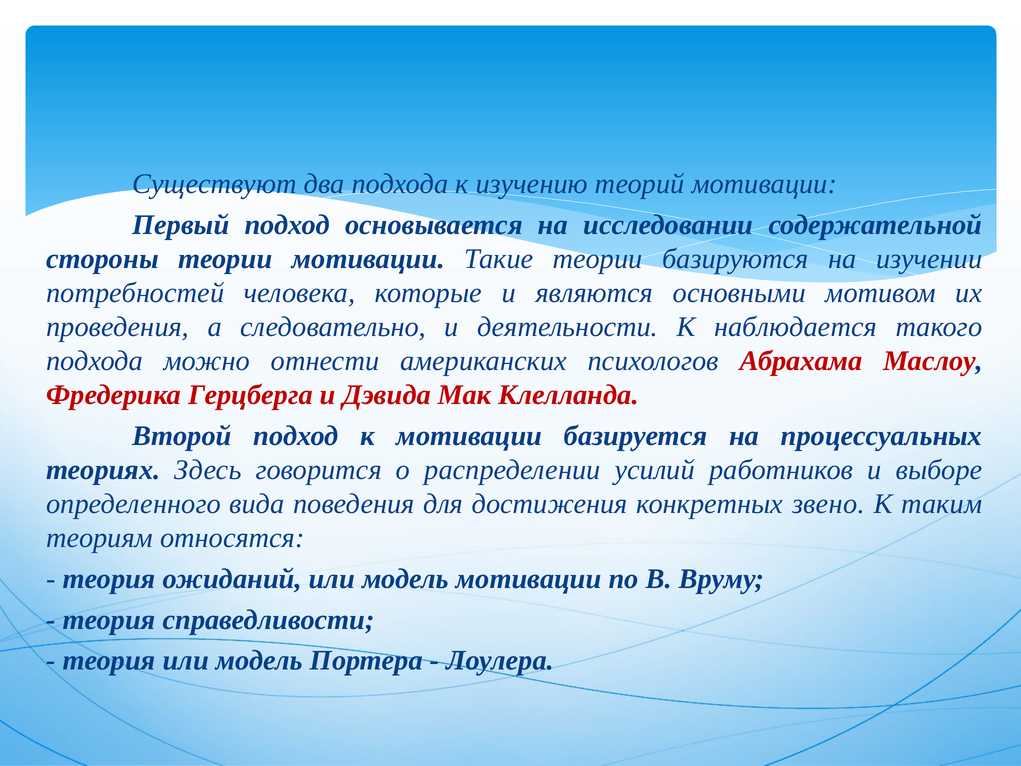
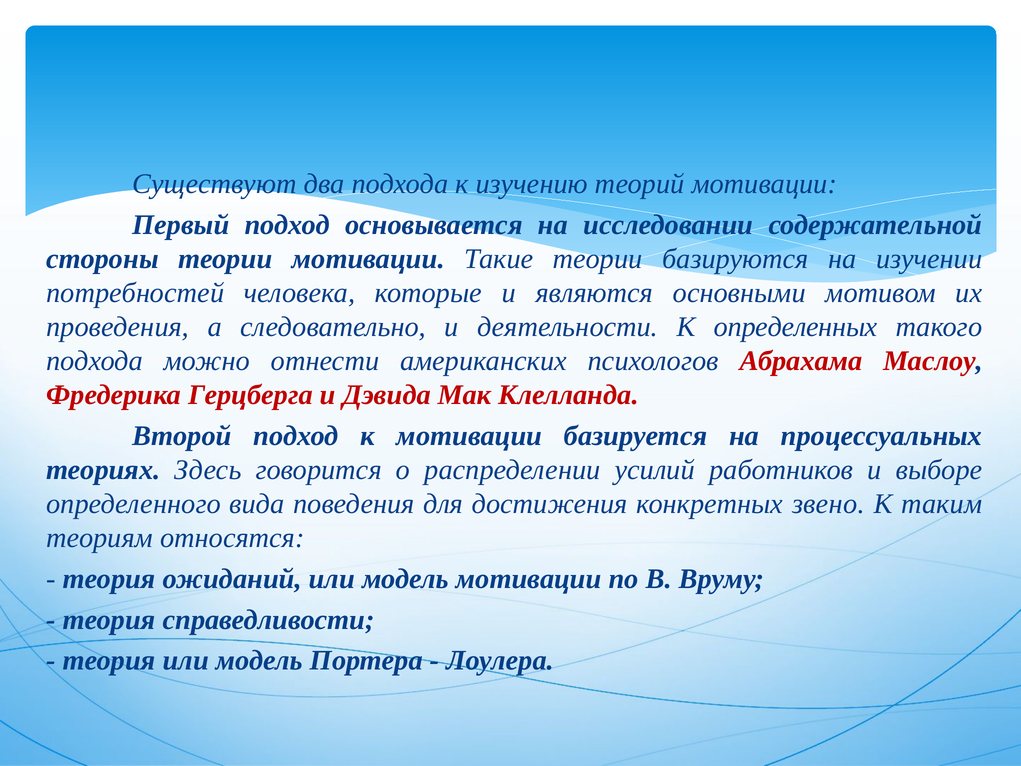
наблюдается: наблюдается -> определенных (796, 327)
